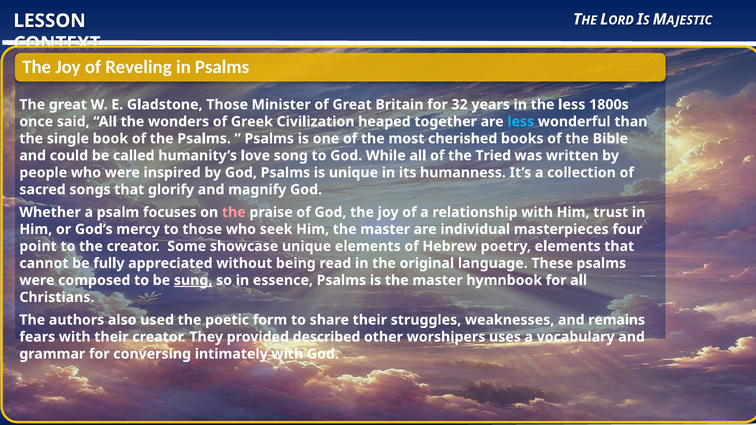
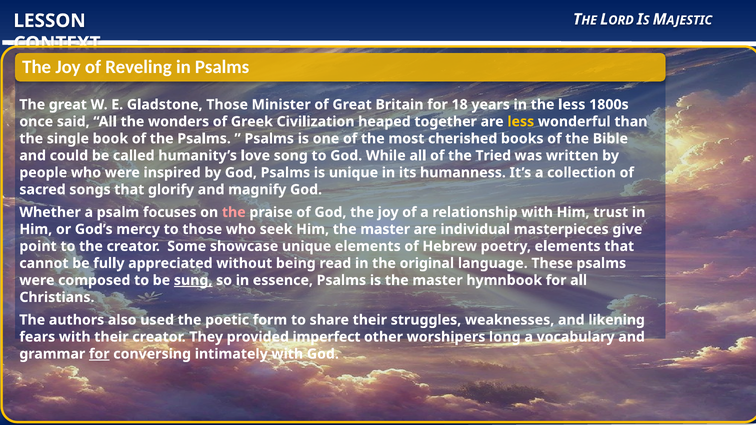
32: 32 -> 18 (460, 105)
less colour: light blue -> yellow (521, 122)
four: four -> give (627, 229)
remains: remains -> likening (617, 320)
described: described -> imperfect (327, 337)
uses: uses -> long (505, 337)
for underline: none -> present (99, 354)
